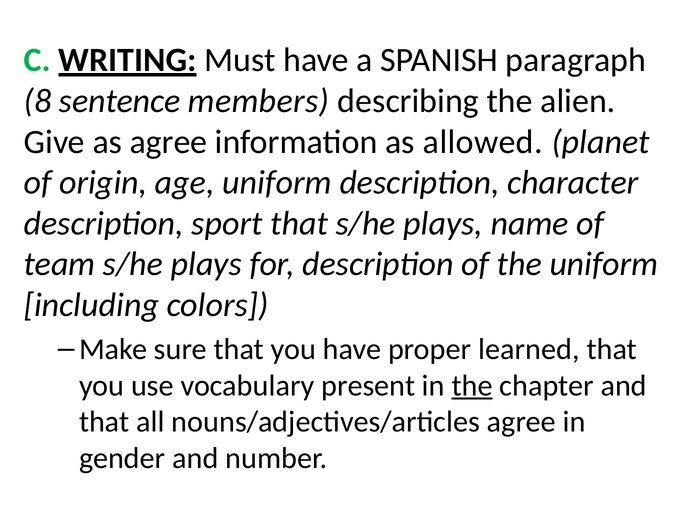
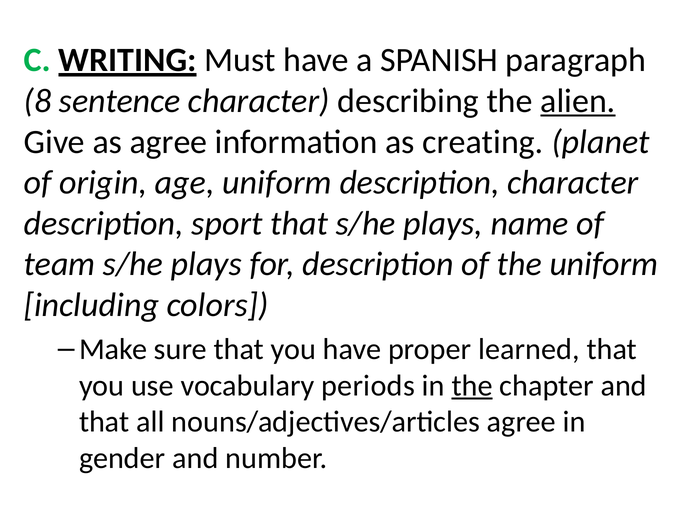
sentence members: members -> character (259, 101)
alien underline: none -> present (578, 101)
allowed: allowed -> creating (483, 142)
present: present -> periods (368, 386)
